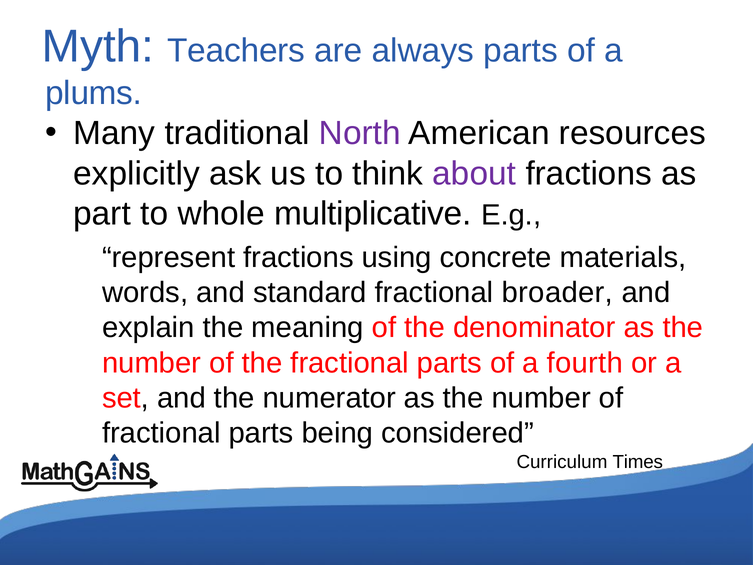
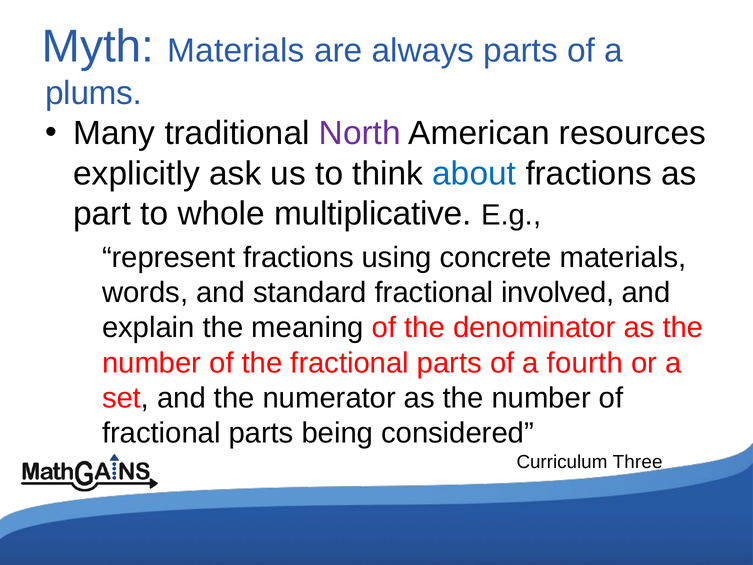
Myth Teachers: Teachers -> Materials (236, 51)
about colour: purple -> blue (474, 173)
broader: broader -> involved (558, 292)
Times: Times -> Three (638, 462)
